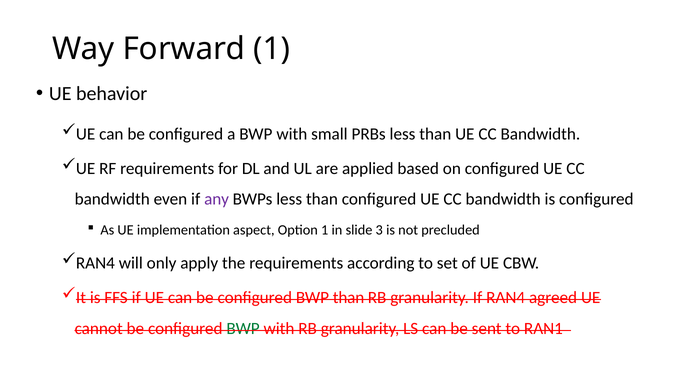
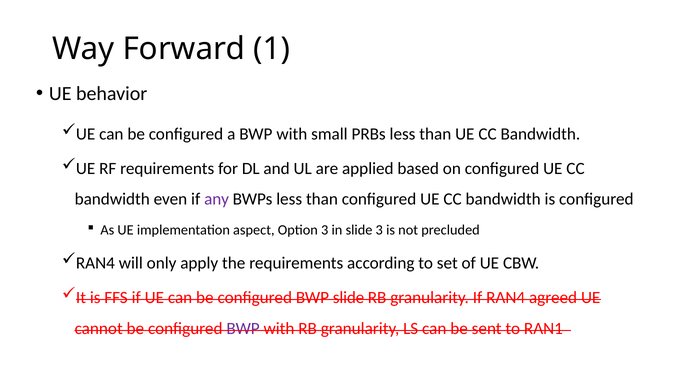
Option 1: 1 -> 3 (325, 230)
BWP than: than -> slide (349, 297)
BWP colour: green -> purple (243, 328)
